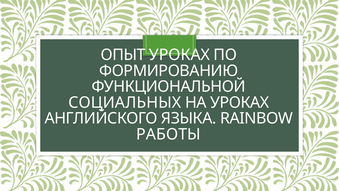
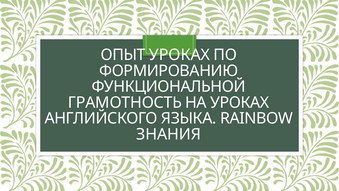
СОЦИАЛЬНЫХ: СОЦИАЛЬНЫХ -> ГРАМОТНОСТЬ (125, 102)
РАБОТЫ: РАБОТЫ -> ЗНАНИЯ (169, 134)
